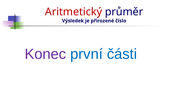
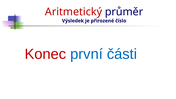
Konec colour: purple -> red (45, 54)
